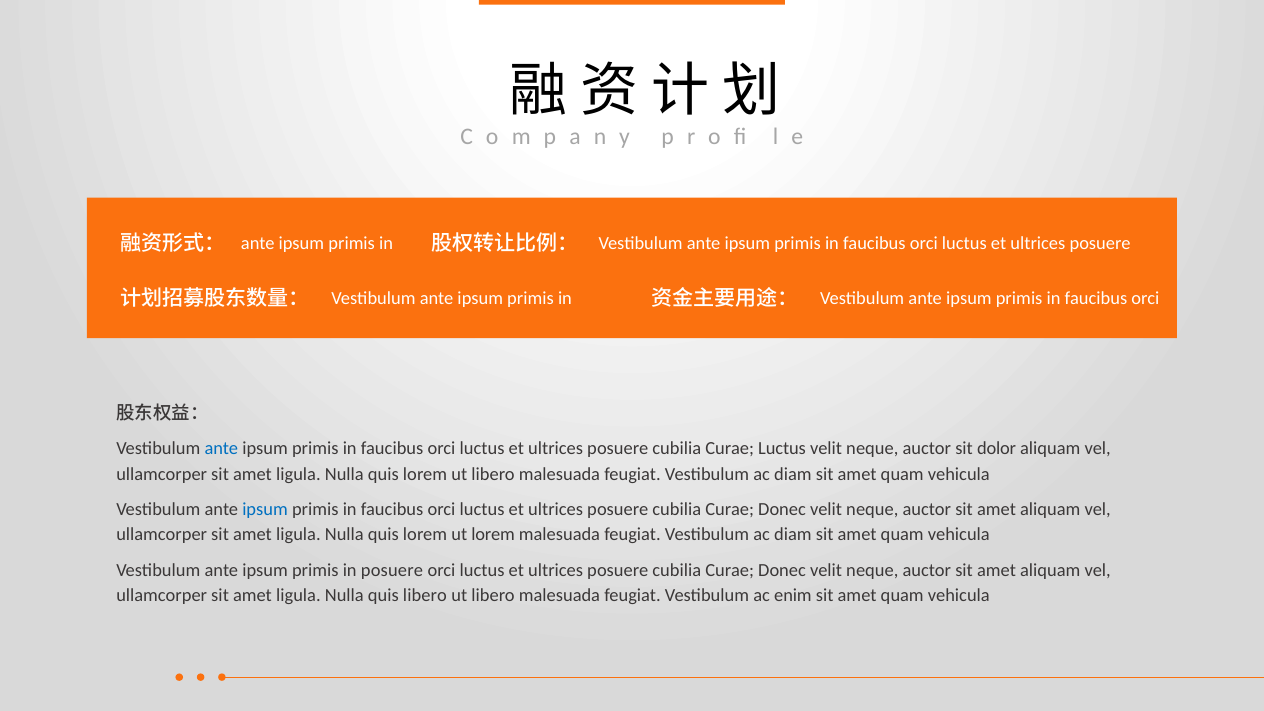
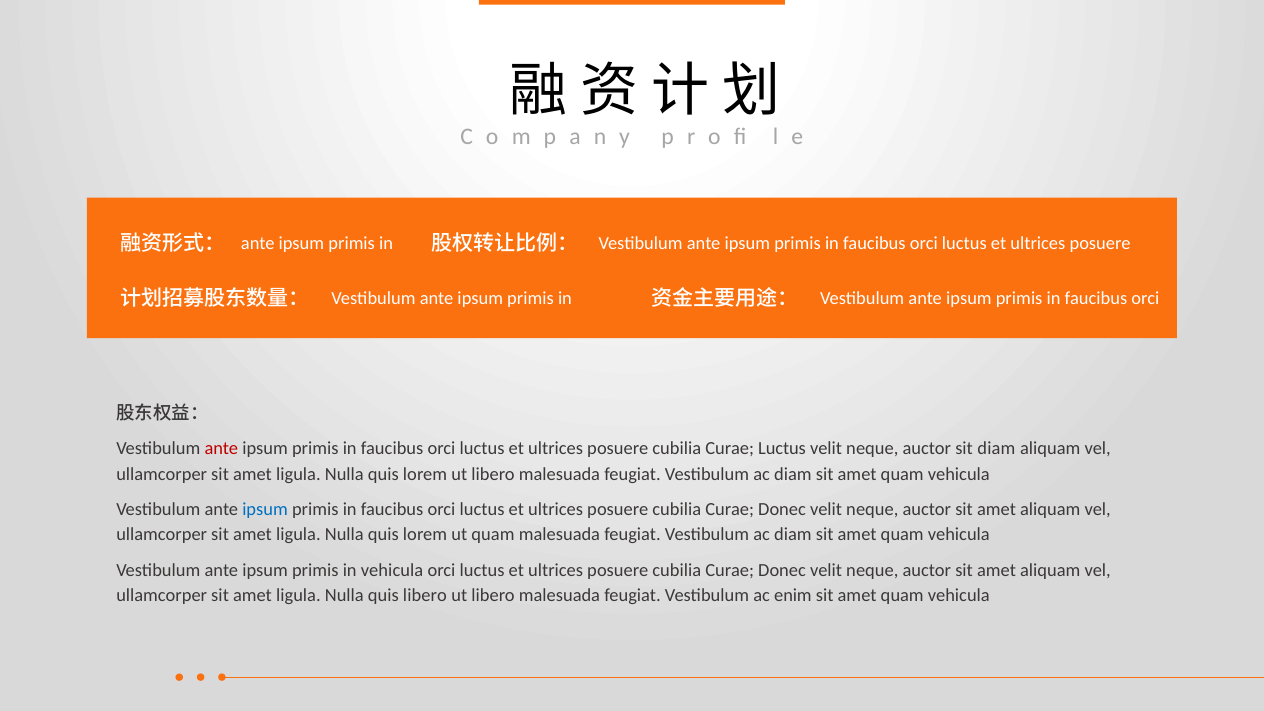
ante colour: blue -> red (221, 449)
sit dolor: dolor -> diam (996, 449)
ut lorem: lorem -> quam (493, 535)
in posuere: posuere -> vehicula (392, 571)
